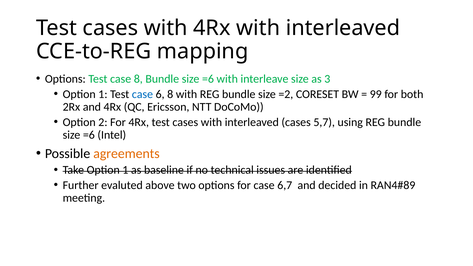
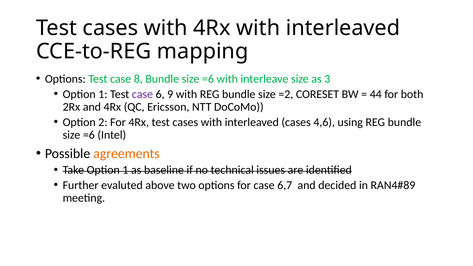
case colour: blue -> purple (142, 94)
6 8: 8 -> 9 (170, 94)
99: 99 -> 44 (376, 94)
5,7: 5,7 -> 4,6 (324, 122)
